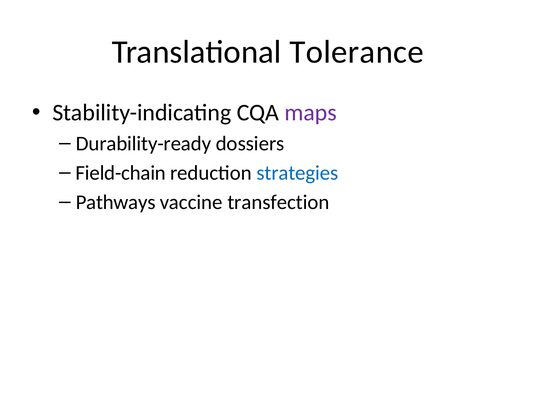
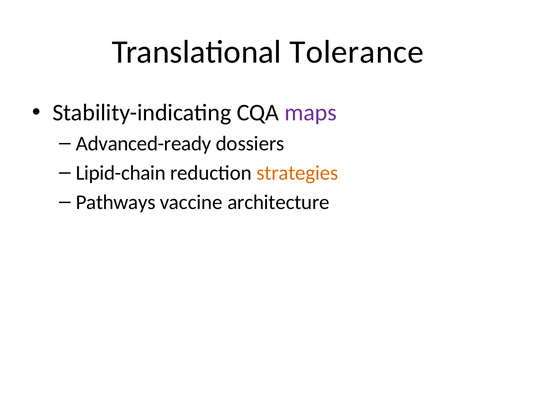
Durability-ready: Durability-ready -> Advanced-ready (144, 143)
Field-chain: Field-chain -> Lipid-chain (121, 173)
strategies colour: blue -> orange (297, 173)
transfection: transfection -> architecture (278, 202)
